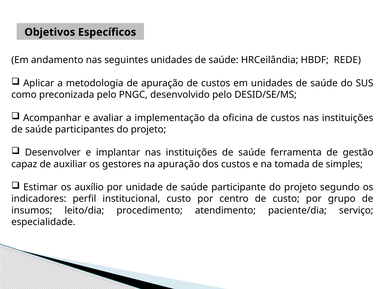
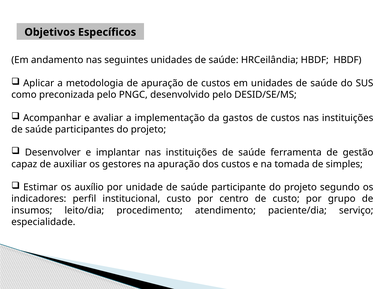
HBDF REDE: REDE -> HBDF (347, 60)
oficina: oficina -> gastos (238, 118)
